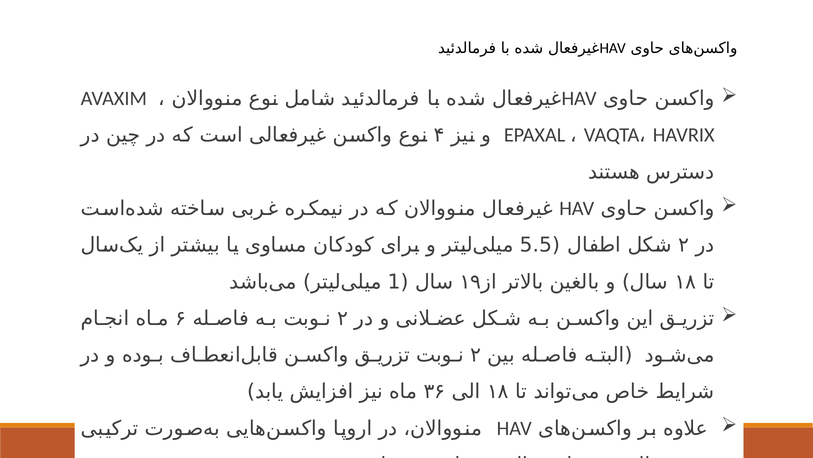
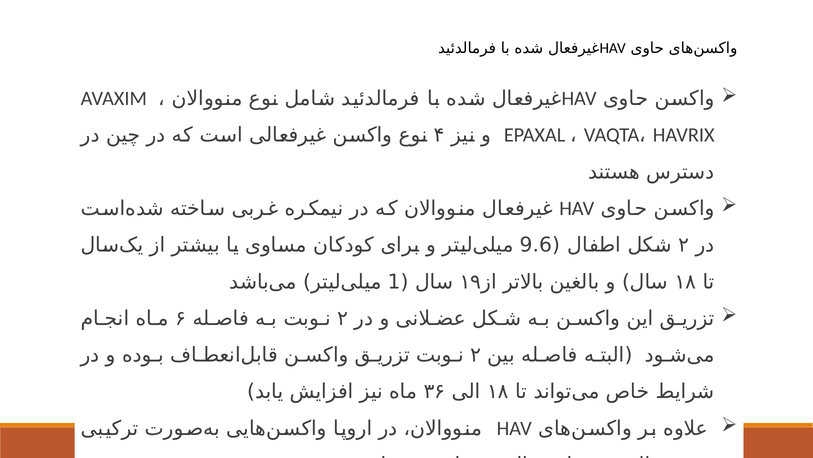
5.5: 5.5 -> 9.6 (536, 245)
